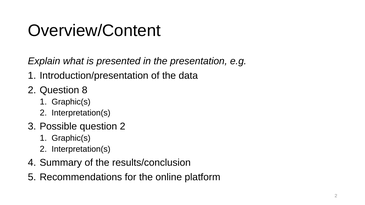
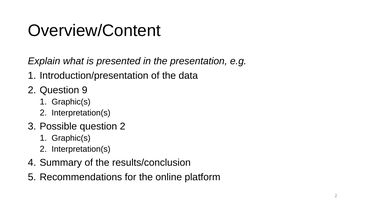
8: 8 -> 9 (85, 90)
